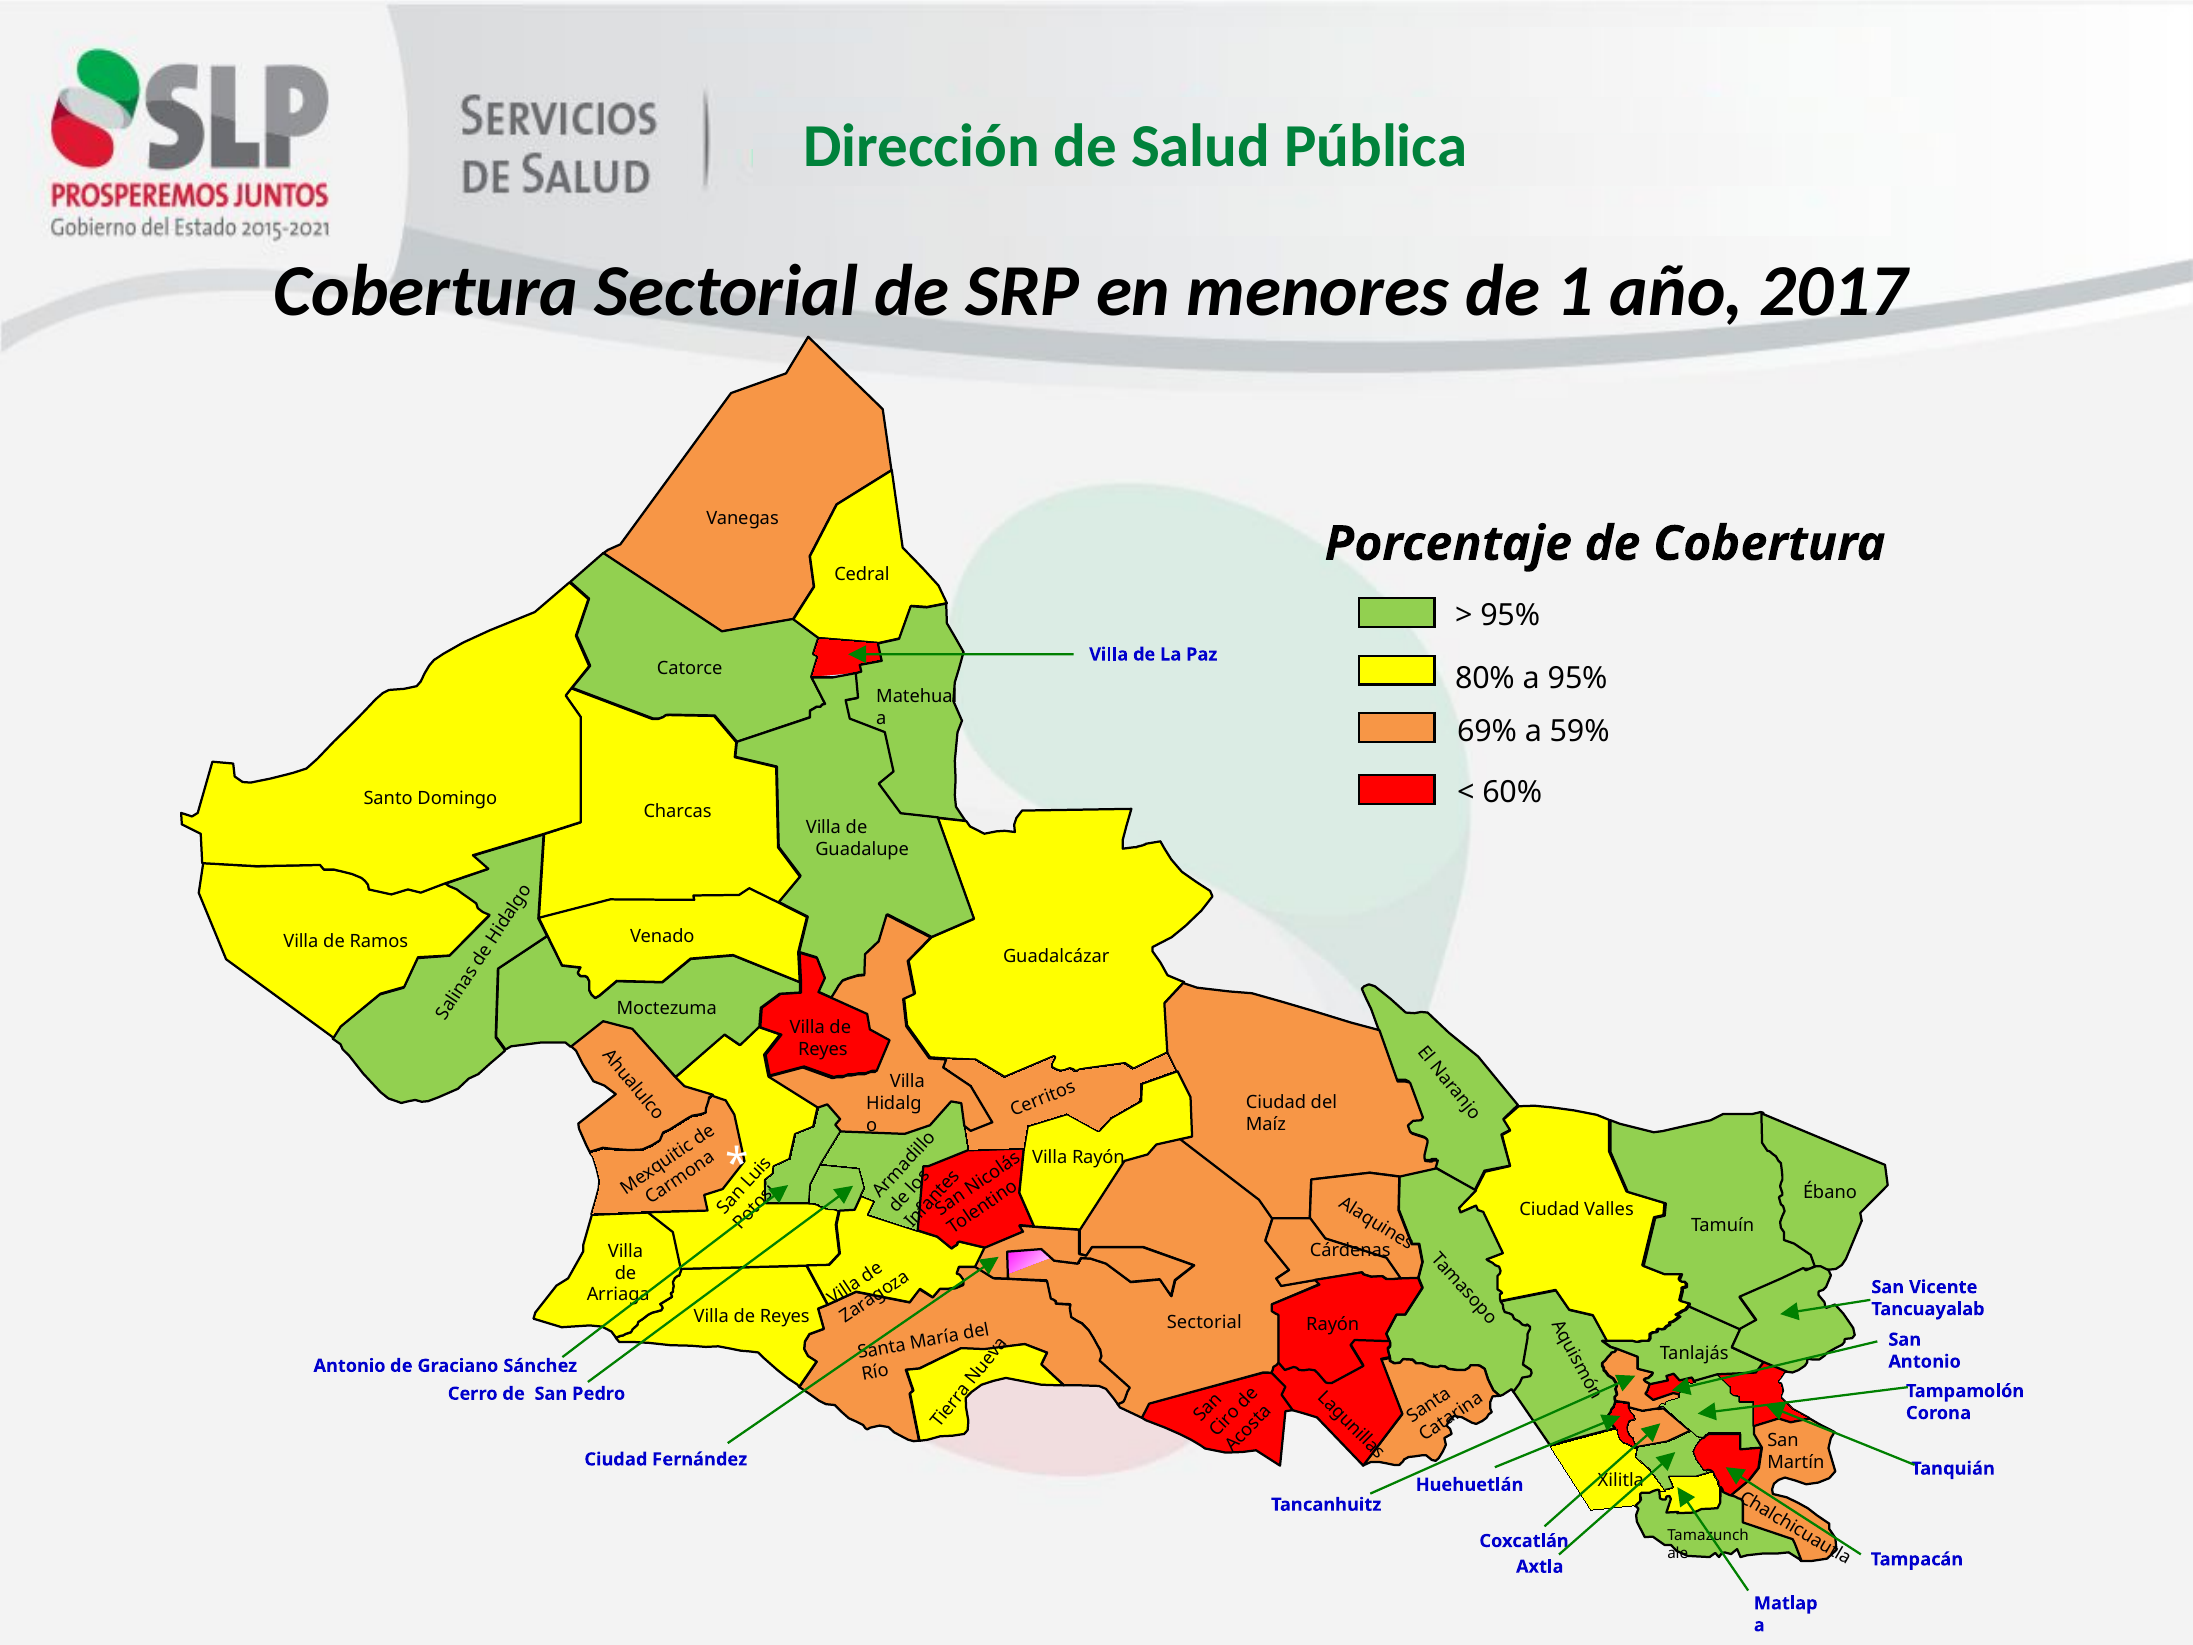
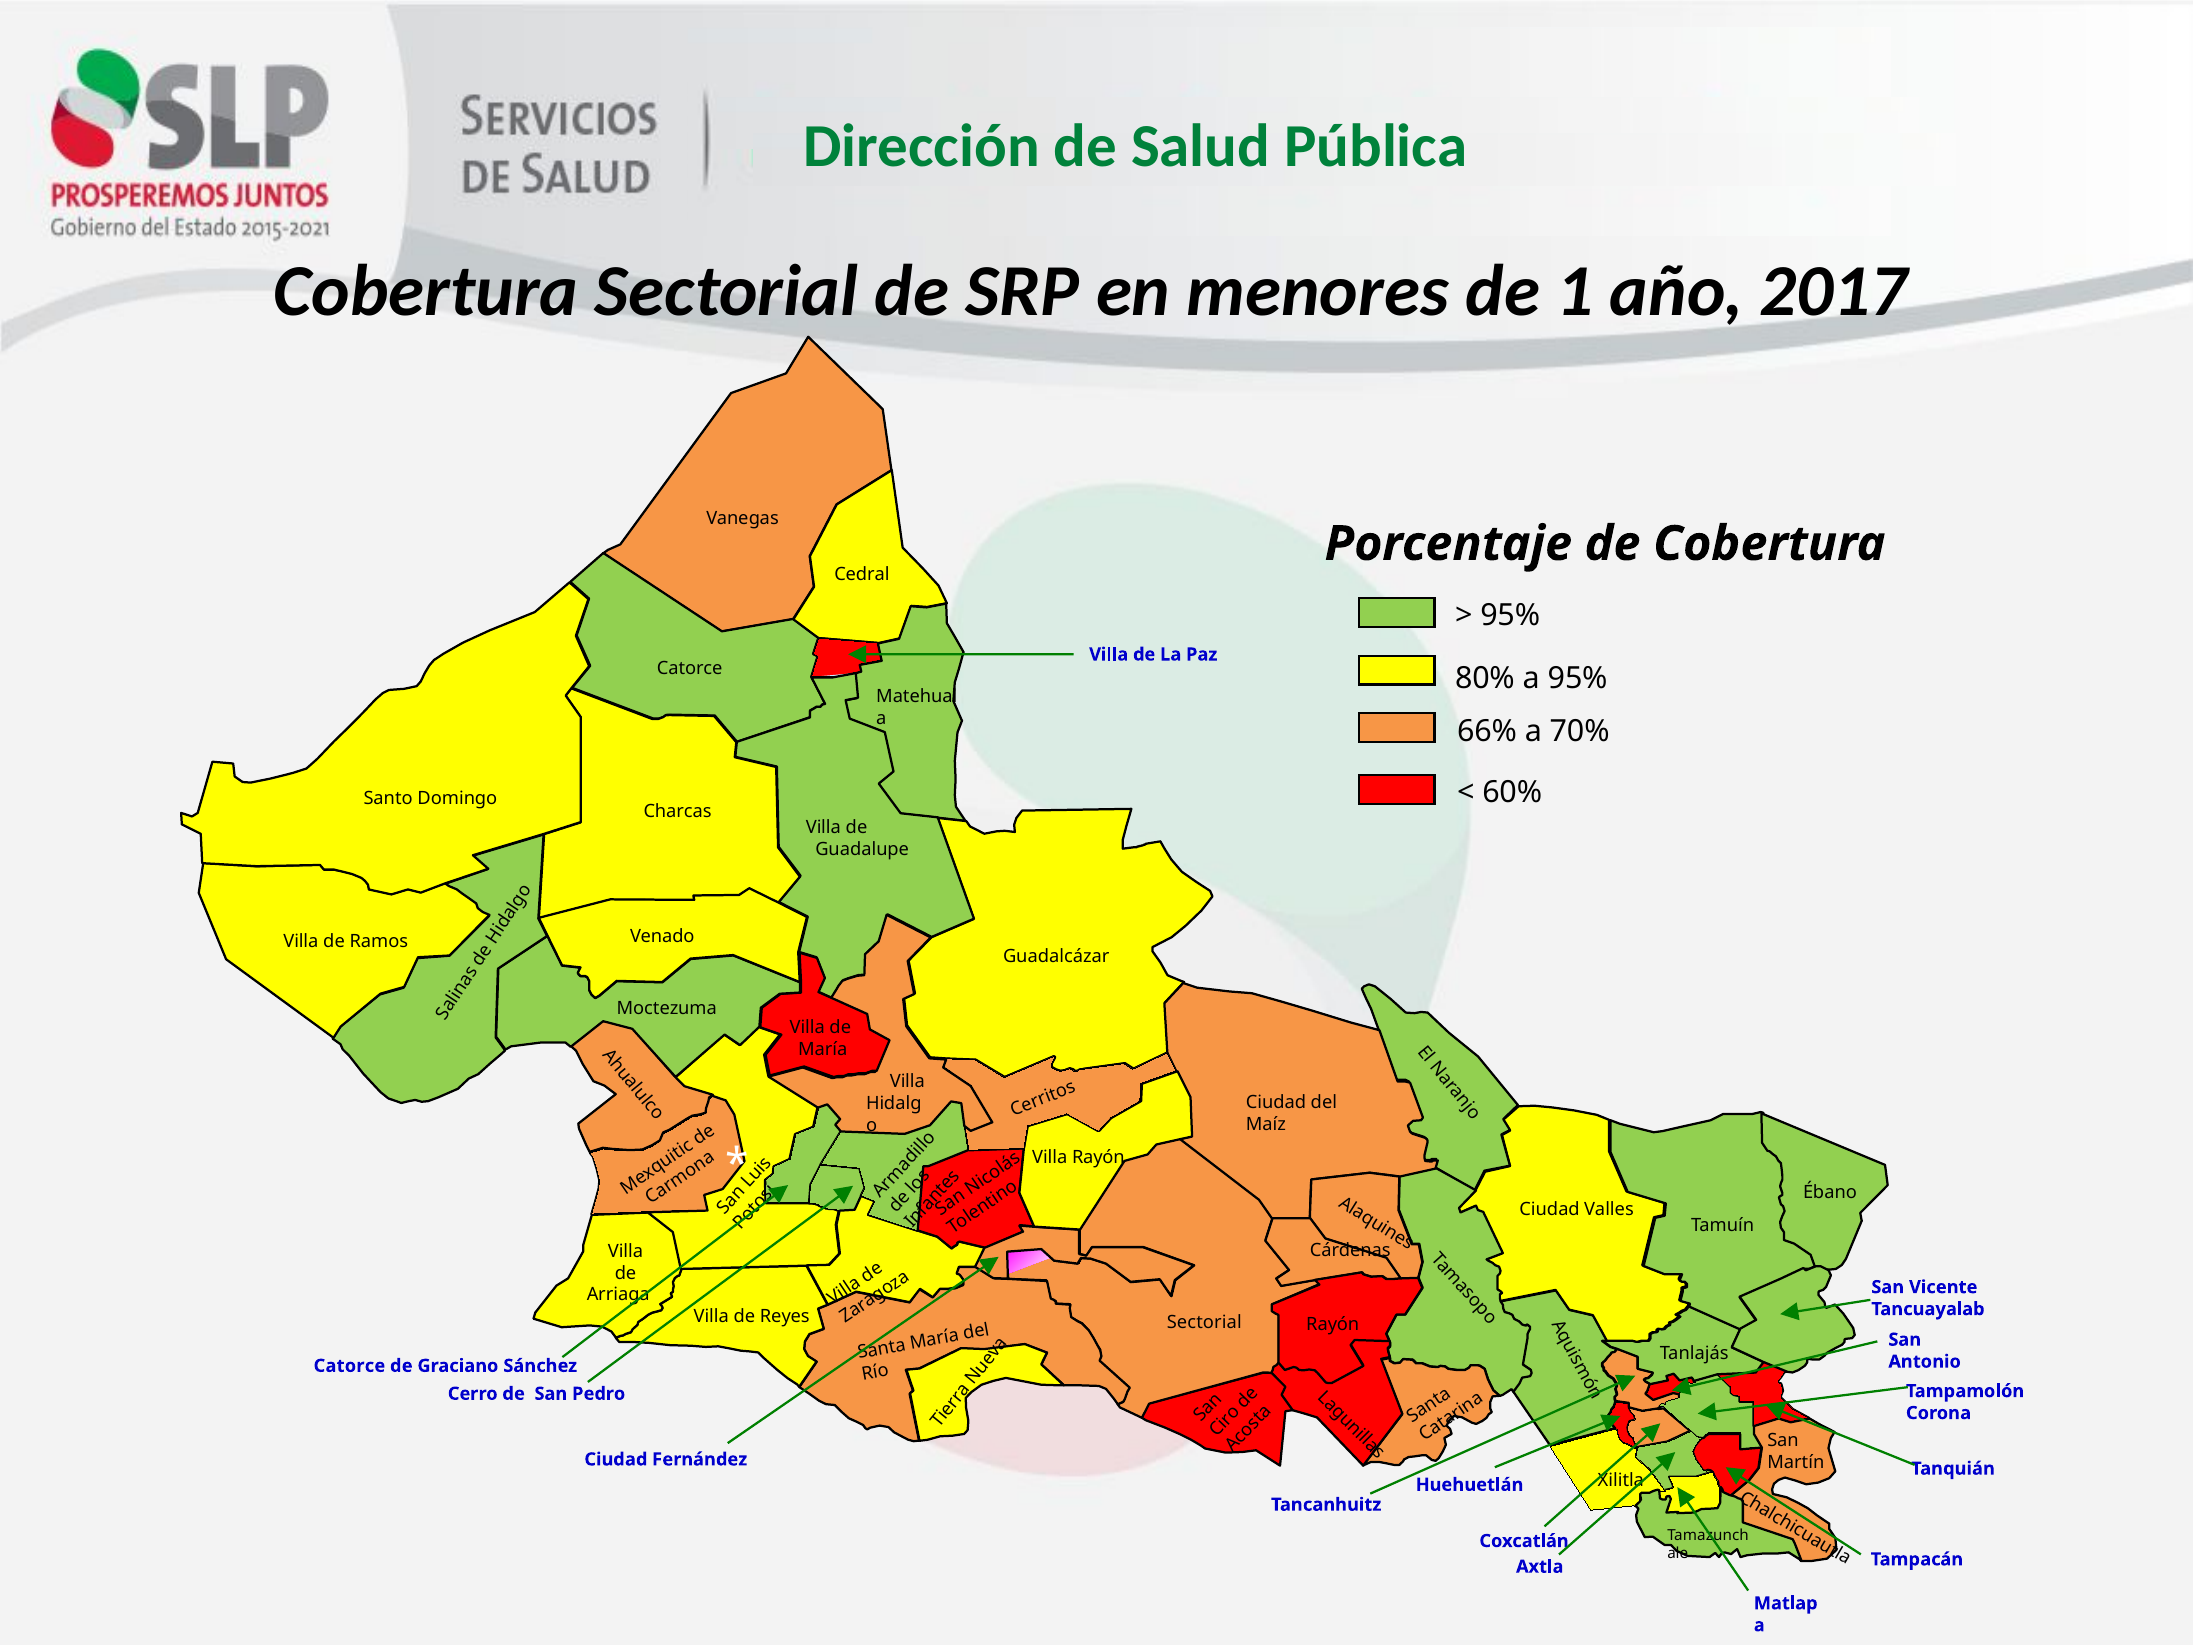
69%: 69% -> 66% (1487, 732)
59%: 59% -> 70% (1580, 732)
Reyes: Reyes -> María (823, 1049)
Antonio: Antonio -> Catorce (349, 1366)
